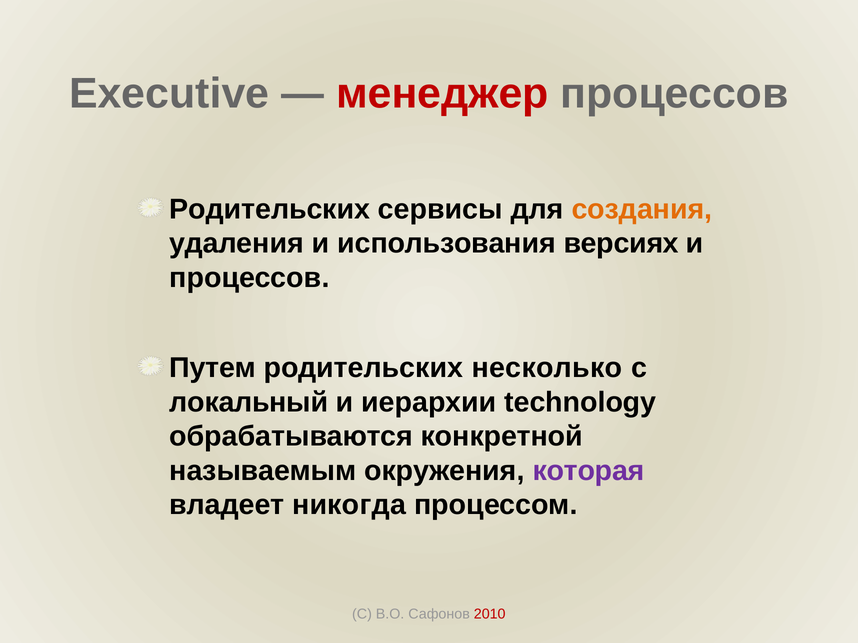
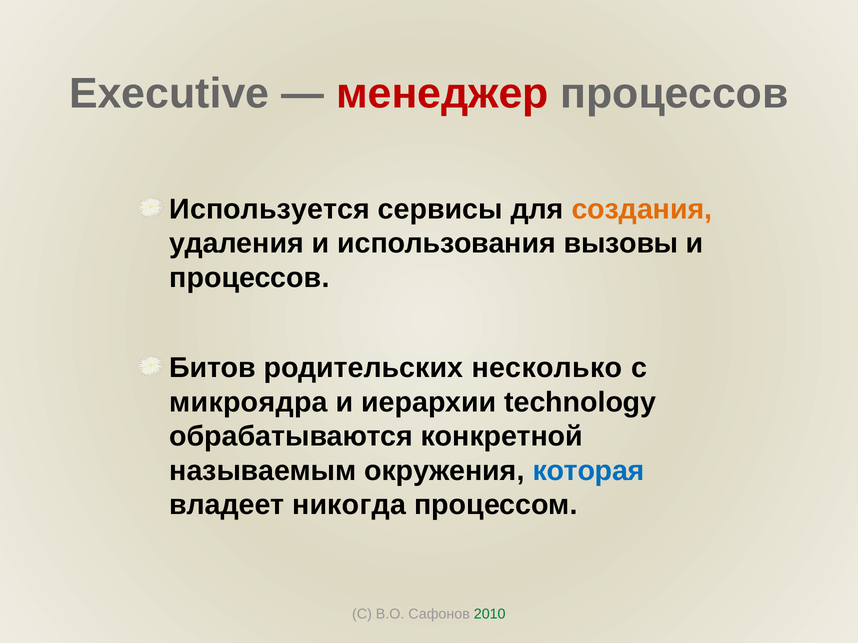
Родительских: Родительских -> Используется (270, 209)
версиях: версиях -> вызовы (621, 244)
Путем: Путем -> Битов (213, 368)
локальный: локальный -> микроядра (249, 402)
которая colour: purple -> blue (589, 471)
2010 colour: red -> green (490, 615)
